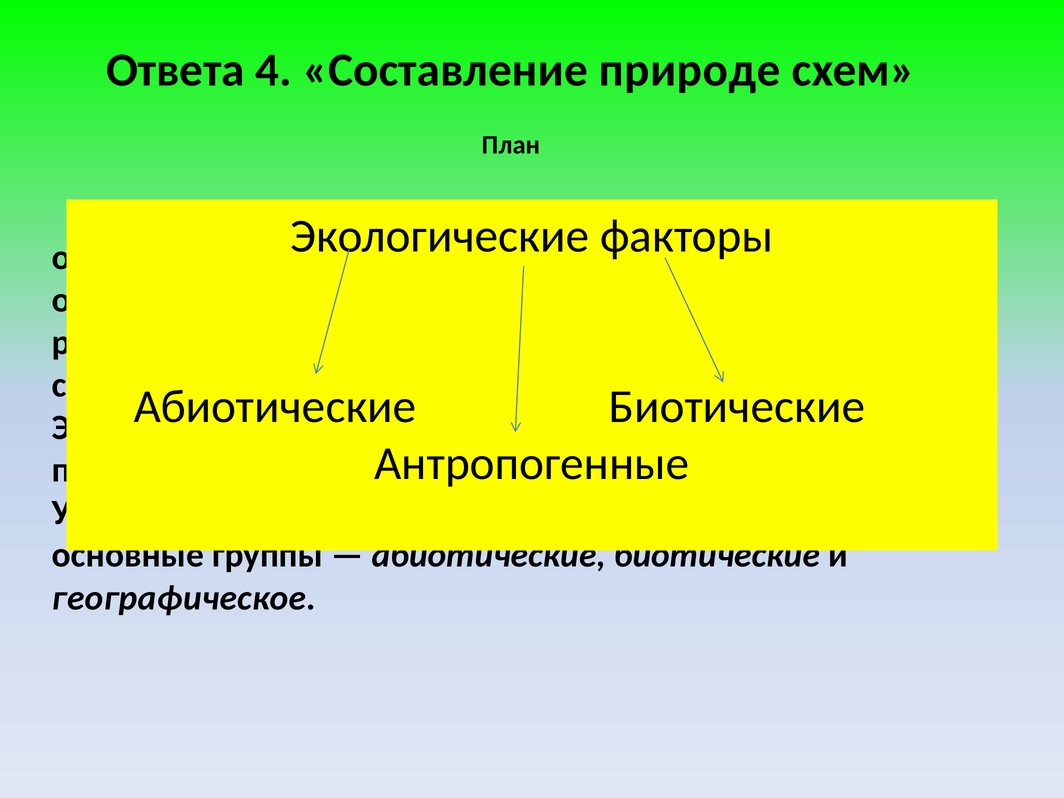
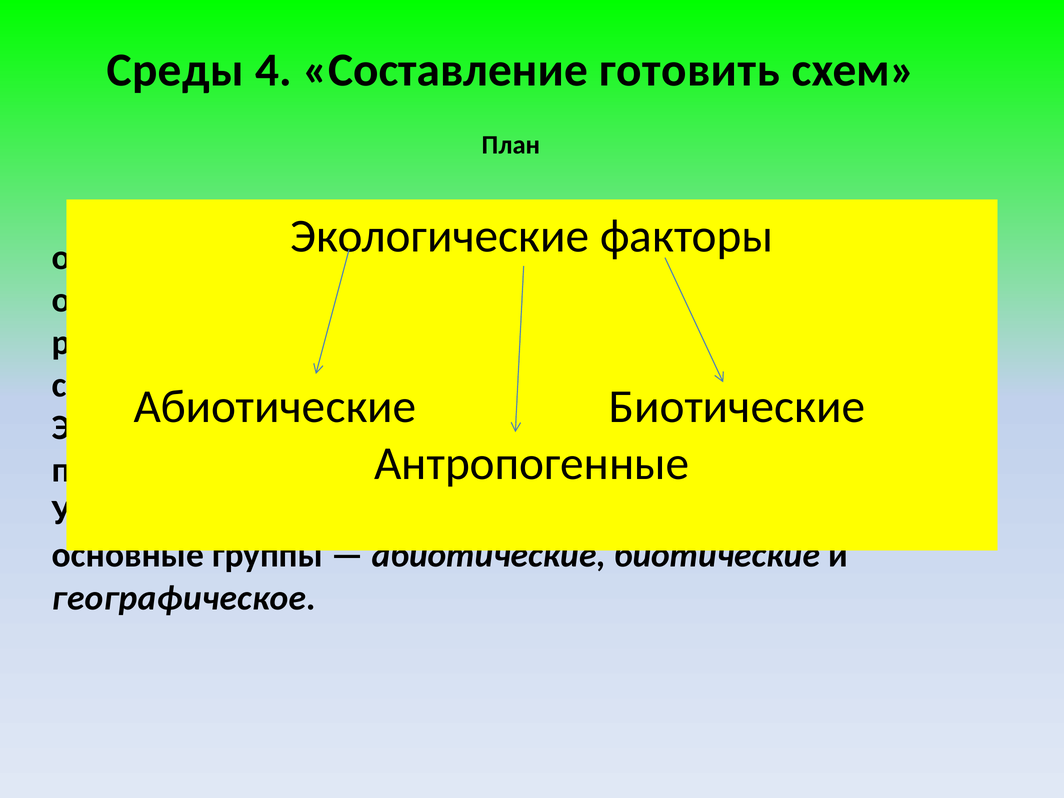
Ответа: Ответа -> Среды (175, 70)
Составление природе: природе -> готовить (690, 70)
